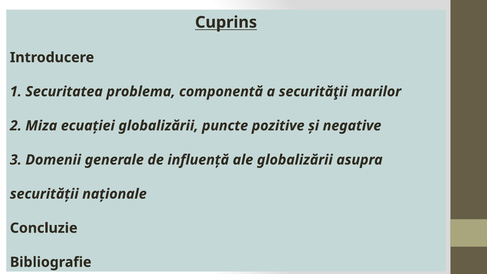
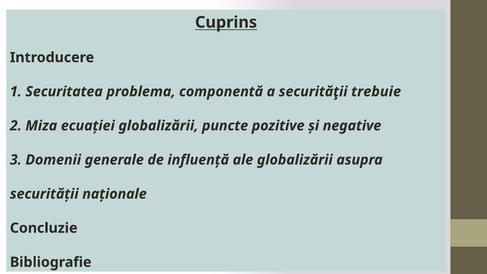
marilor: marilor -> trebuie (376, 92)
